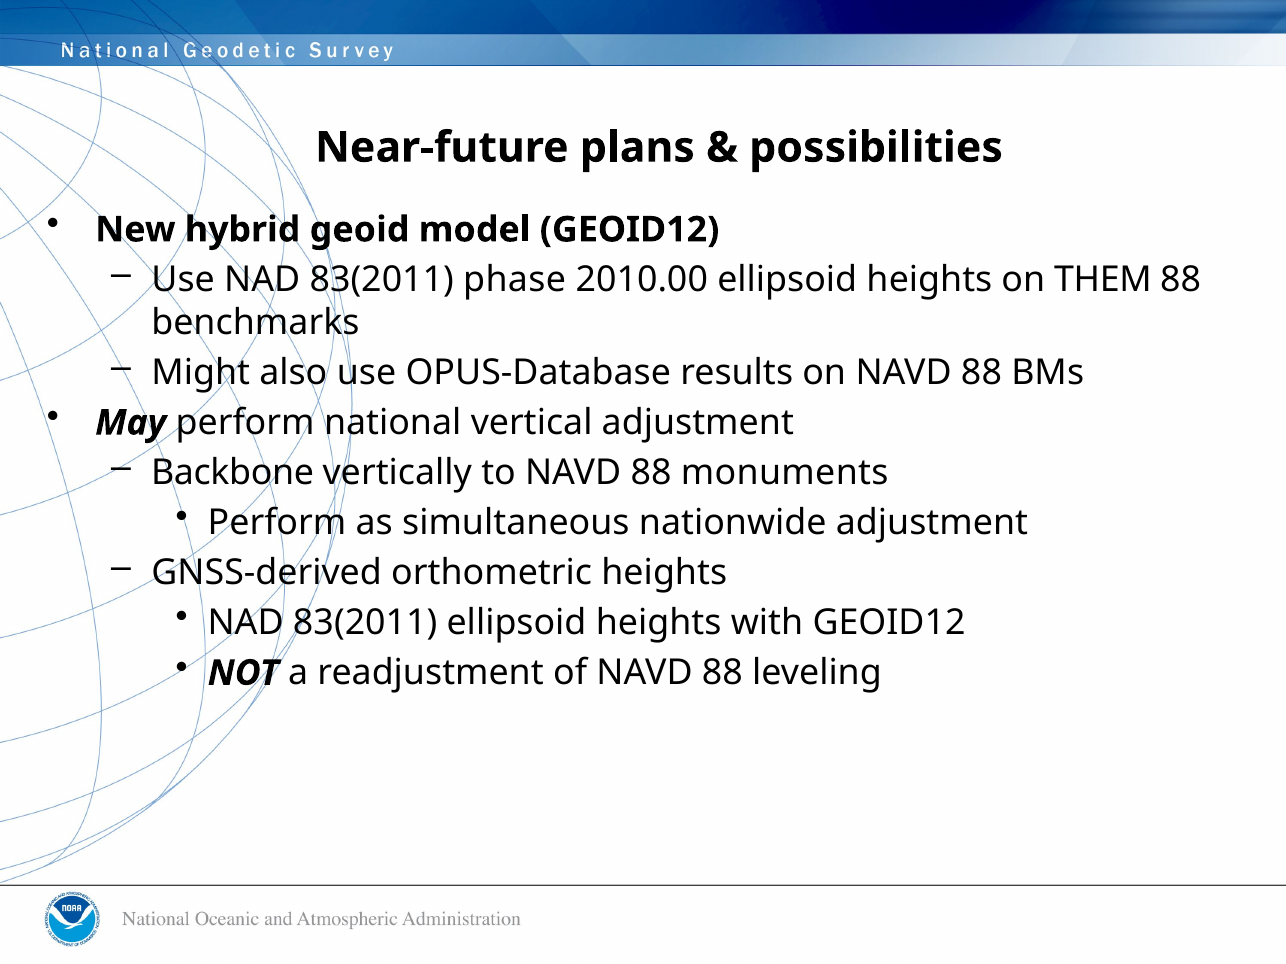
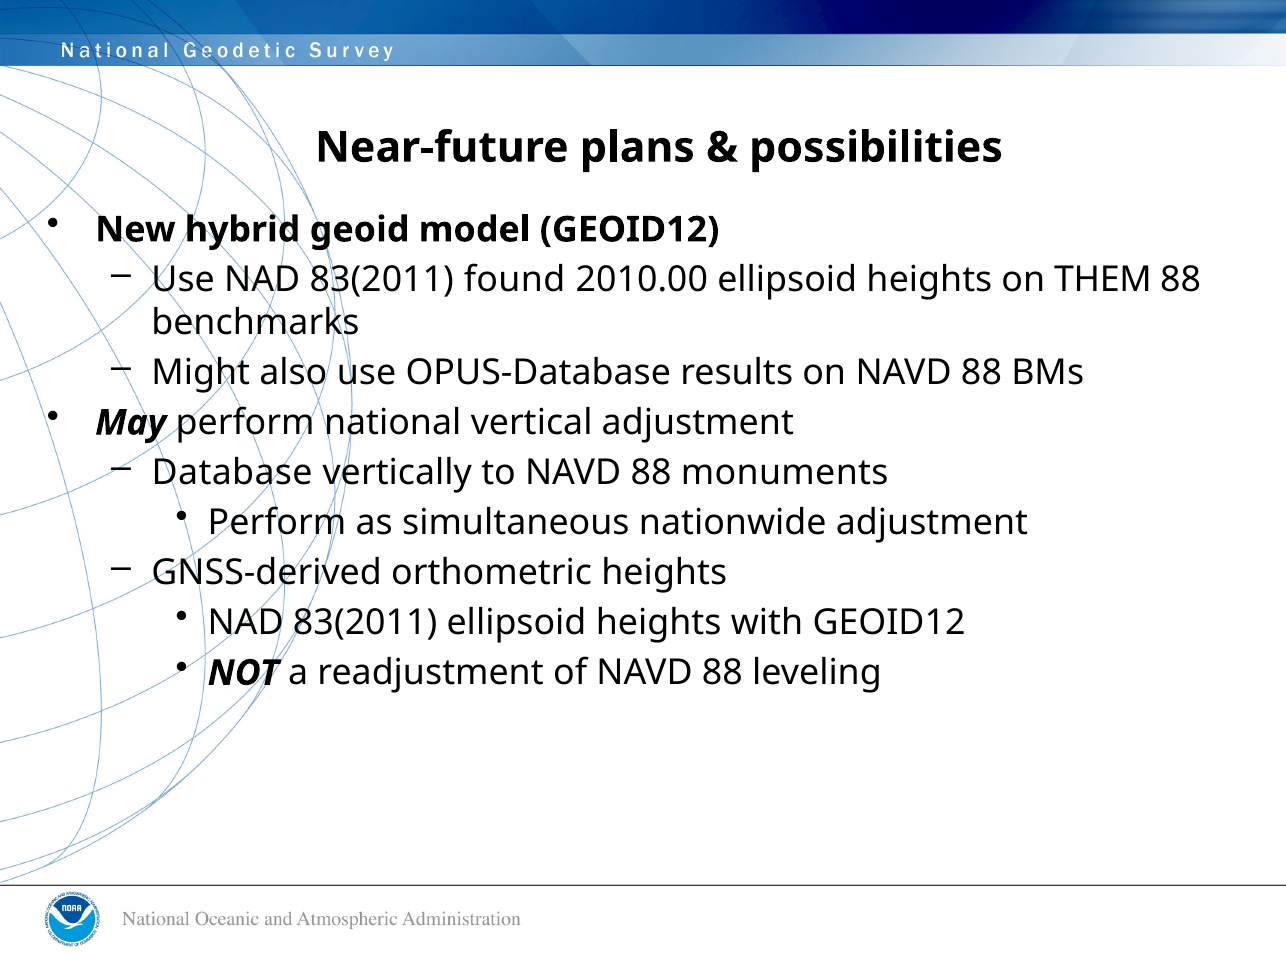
phase: phase -> found (515, 280)
Backbone: Backbone -> Database (232, 473)
